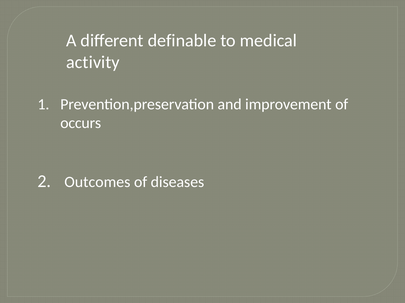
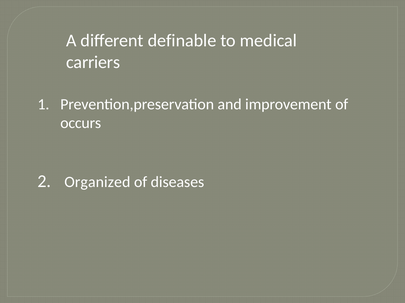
activity: activity -> carriers (93, 62)
Outcomes: Outcomes -> Organized (97, 182)
